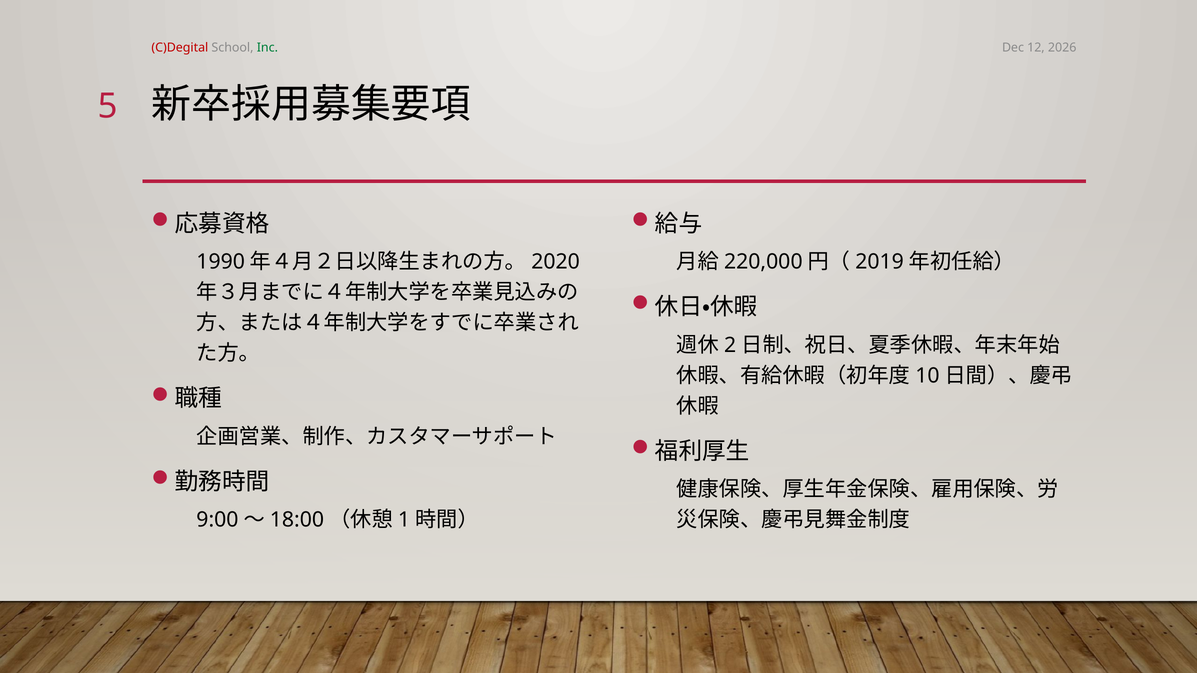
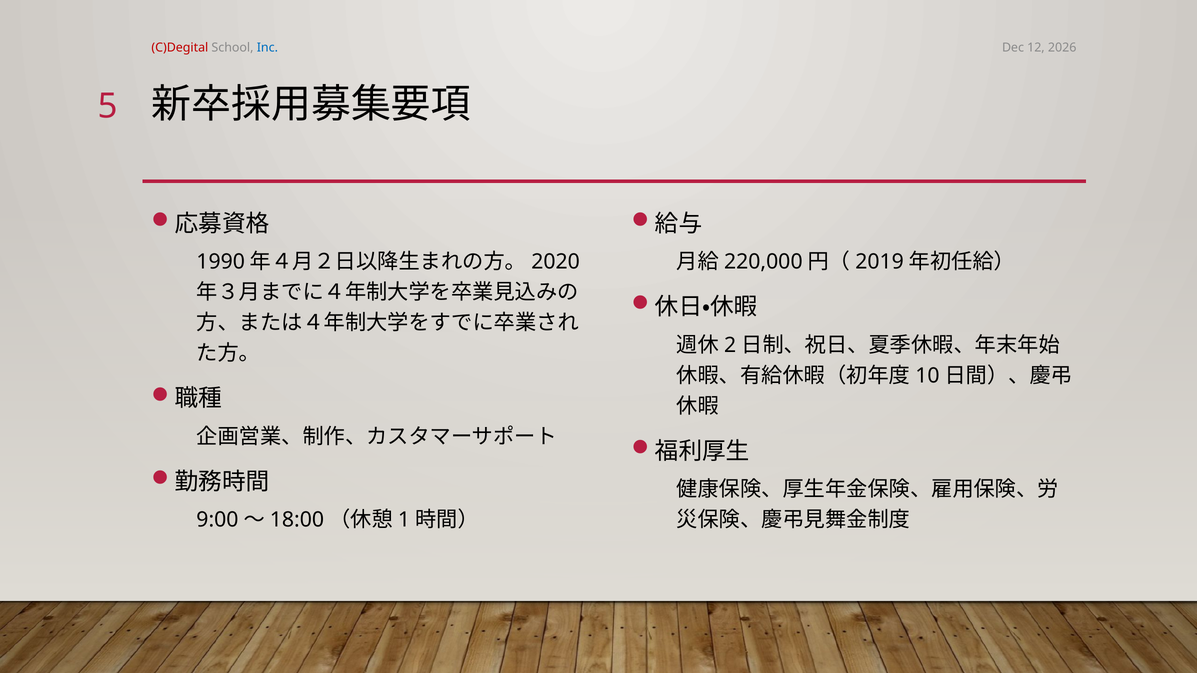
Inc colour: green -> blue (267, 47)
